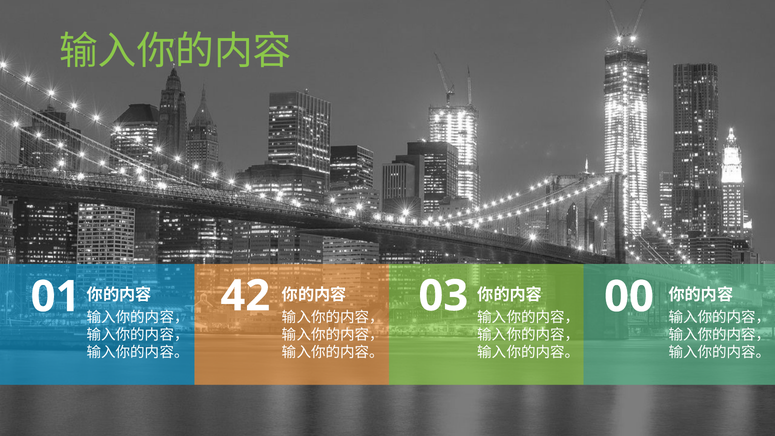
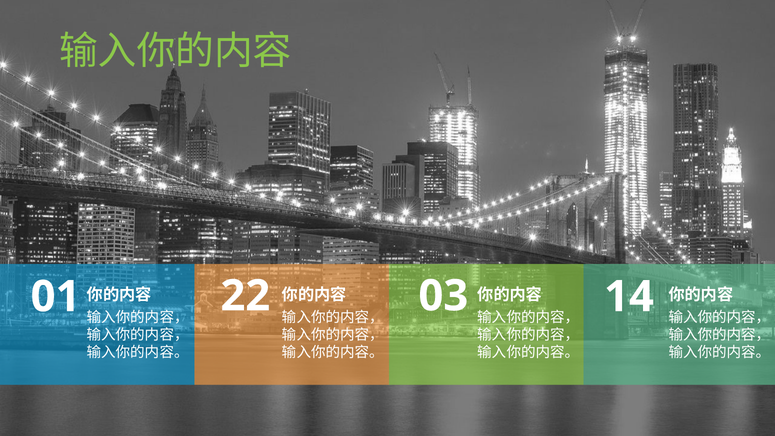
42: 42 -> 22 (245, 296)
00: 00 -> 14 (629, 297)
